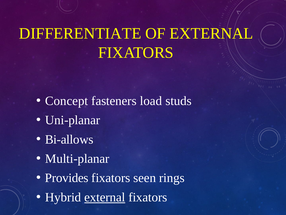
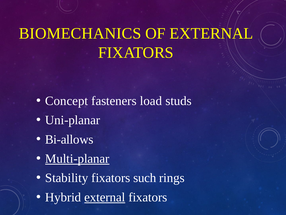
DIFFERENTIATE: DIFFERENTIATE -> BIOMECHANICS (80, 33)
Multi-planar underline: none -> present (77, 158)
Provides: Provides -> Stability (67, 178)
seen: seen -> such (145, 178)
